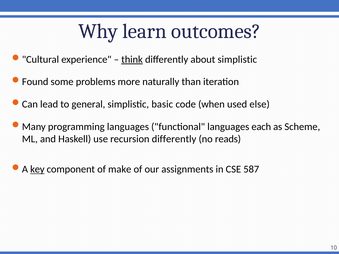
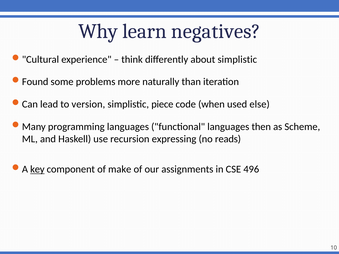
outcomes: outcomes -> negatives (216, 31)
think underline: present -> none (132, 59)
general: general -> version (88, 104)
basic: basic -> piece (162, 104)
each: each -> then (261, 127)
recursion differently: differently -> expressing (174, 139)
587: 587 -> 496 (251, 169)
